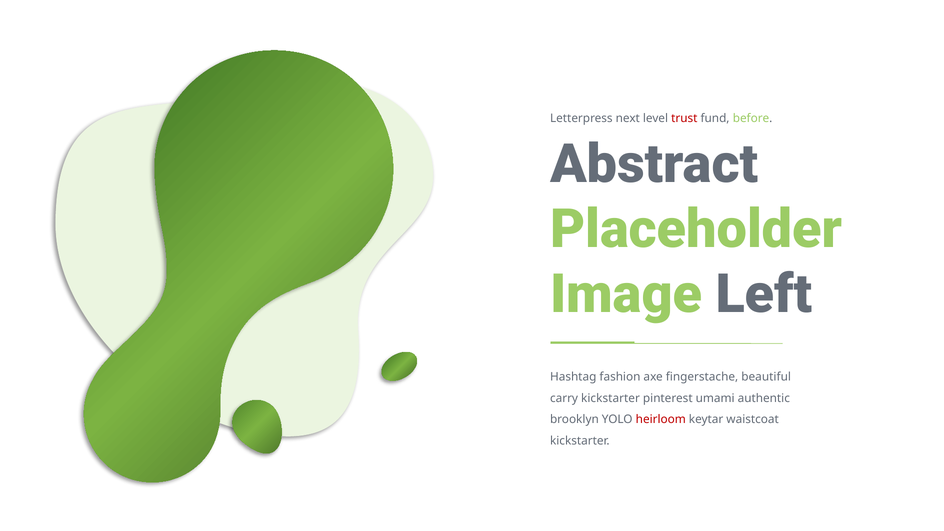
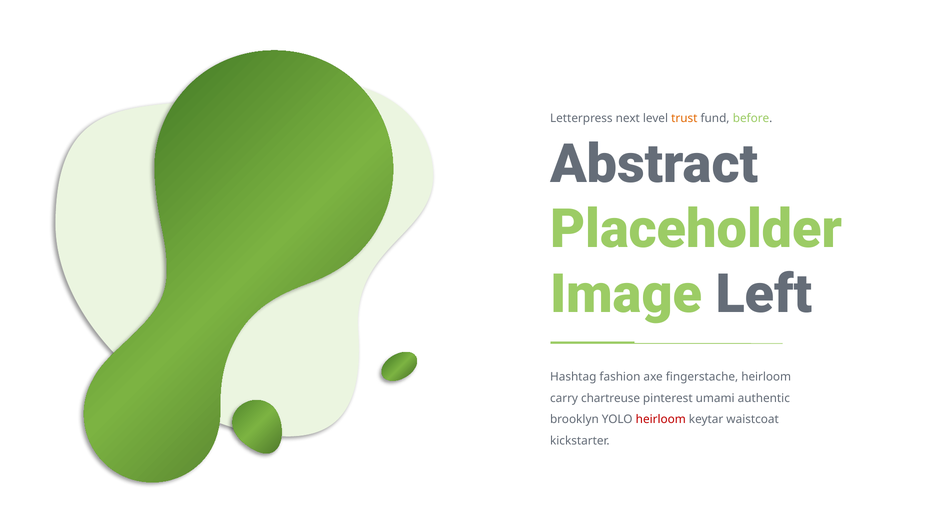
trust colour: red -> orange (684, 118)
fingerstache beautiful: beautiful -> heirloom (766, 377)
carry kickstarter: kickstarter -> chartreuse (611, 398)
